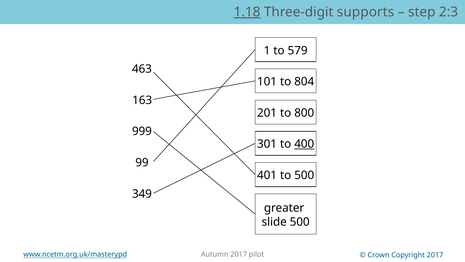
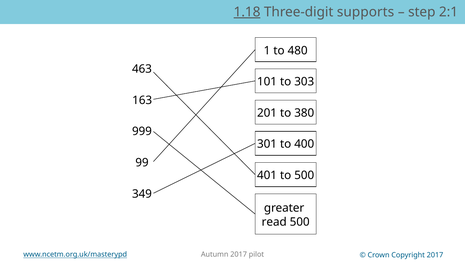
2:3: 2:3 -> 2:1 (449, 12)
579: 579 -> 480 (298, 51)
804: 804 -> 303 (304, 81)
800: 800 -> 380 (304, 113)
400 underline: present -> none (304, 144)
slide: slide -> read (274, 222)
